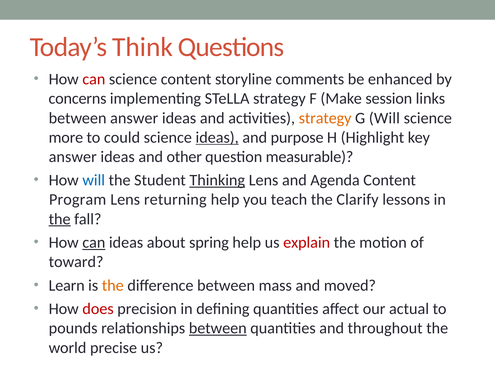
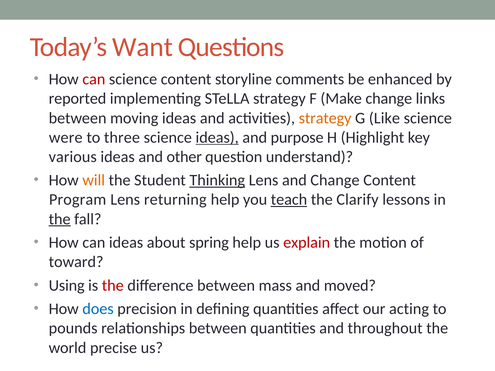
Think: Think -> Want (143, 47)
concerns: concerns -> reported (77, 99)
Make session: session -> change (389, 99)
between answer: answer -> moving (134, 118)
G Will: Will -> Like (384, 118)
more: more -> were (66, 137)
could: could -> three (122, 137)
answer: answer -> various (73, 157)
measurable: measurable -> understand (309, 157)
will colour: blue -> orange (94, 180)
and Agenda: Agenda -> Change (335, 180)
teach underline: none -> present (289, 200)
can underline: present -> none (94, 243)
Learn: Learn -> Using (67, 286)
the colour: orange -> red (113, 286)
does colour: red -> blue (98, 309)
actual: actual -> acting (409, 309)
between underline: present -> none (218, 329)
